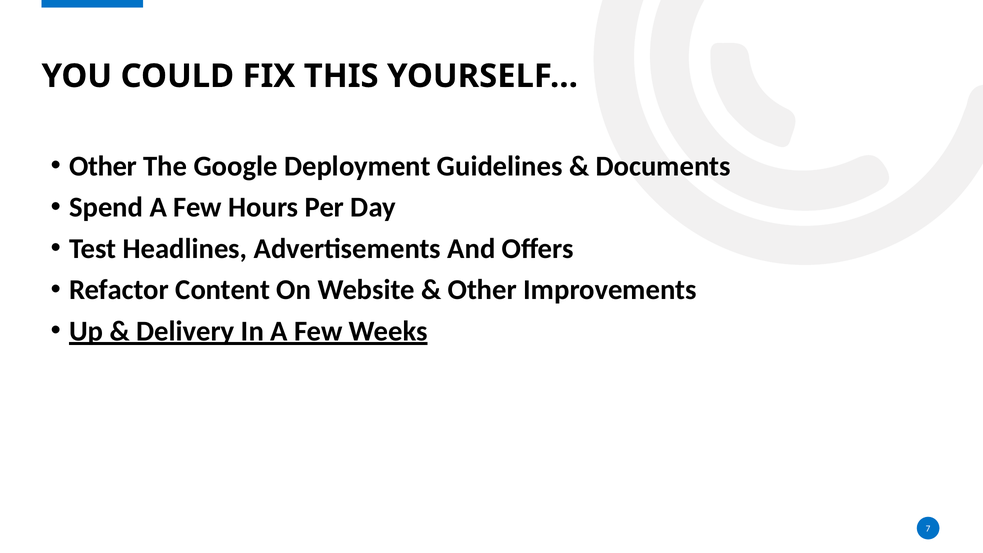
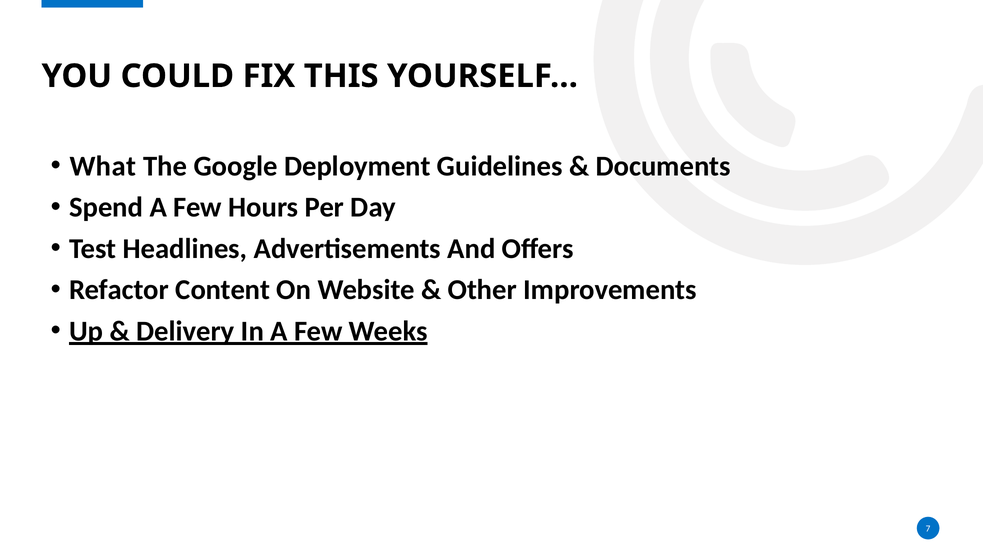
Other: Other -> What (103, 166)
